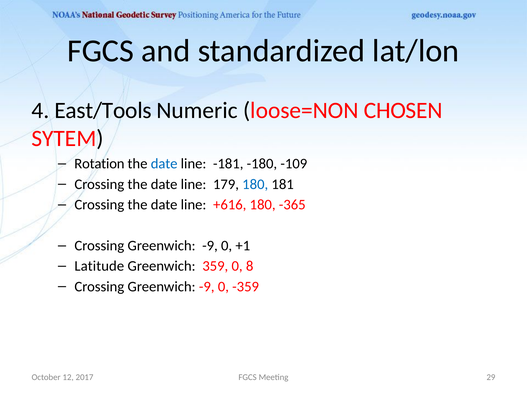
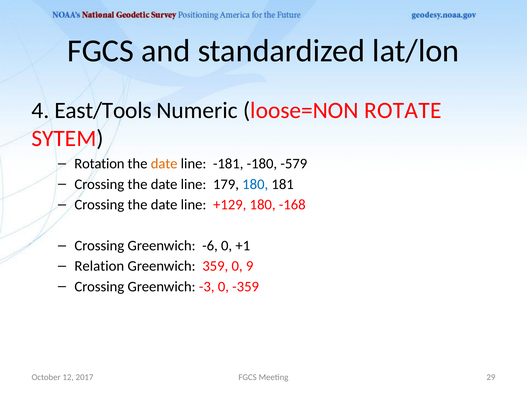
CHOSEN: CHOSEN -> ROTATE (403, 111)
date colour: blue -> orange (164, 164)
-109: -109 -> -579 (294, 164)
+616: +616 -> +129 (230, 205)
-365: -365 -> -168 (292, 205)
-9: -9 -> -6 (210, 246)
Latitude: Latitude -> Relation (99, 266)
8: 8 -> 9 (250, 266)
-9: -9 -> -3 (207, 287)
